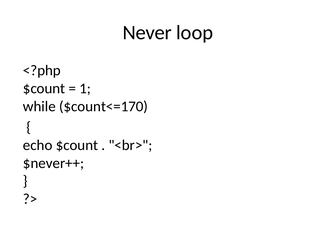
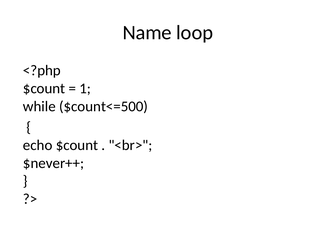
Never: Never -> Name (147, 33)
$count<=170: $count<=170 -> $count<=500 (104, 106)
